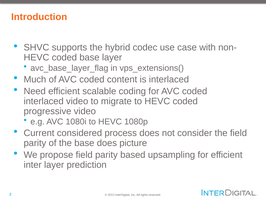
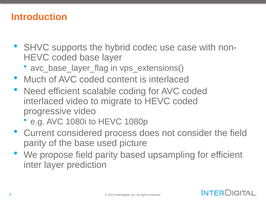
base does: does -> used (107, 143)
